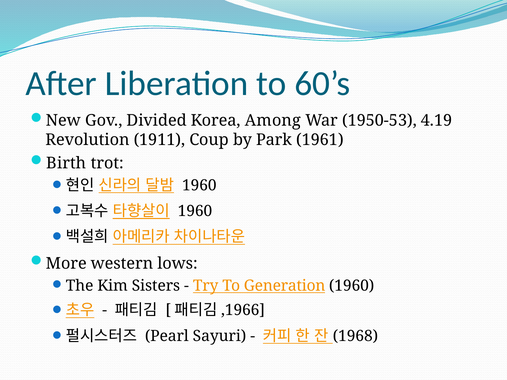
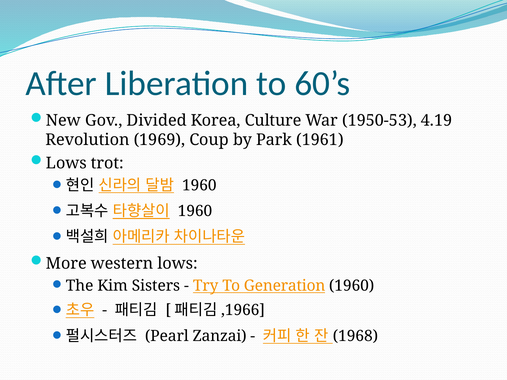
Among: Among -> Culture (273, 121)
1911: 1911 -> 1969 (159, 140)
Birth: Birth -> Lows (66, 163)
Sayuri: Sayuri -> Zanzai (220, 336)
